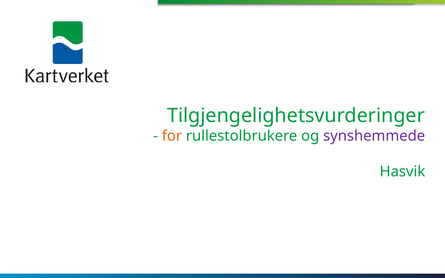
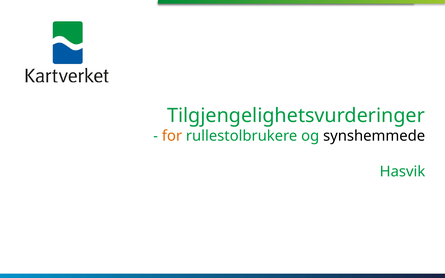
synshemmede colour: purple -> black (374, 136)
